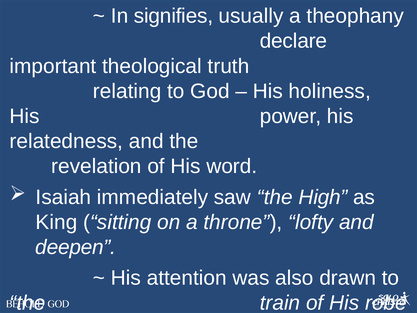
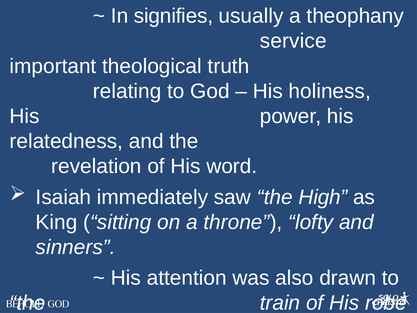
declare: declare -> service (293, 41)
deepen: deepen -> sinners (76, 247)
